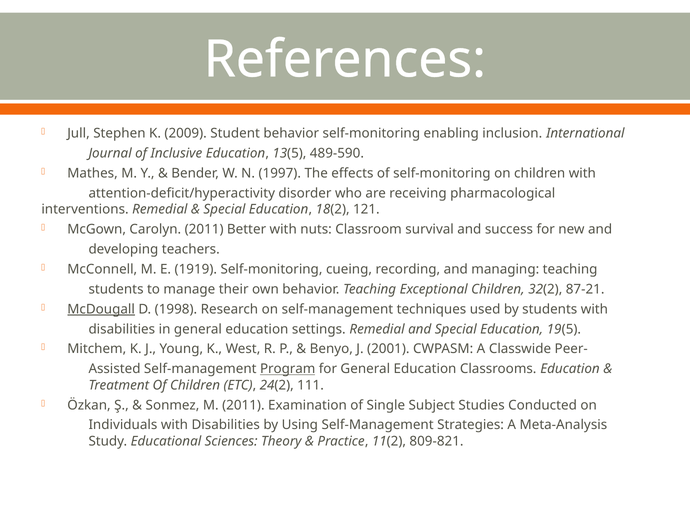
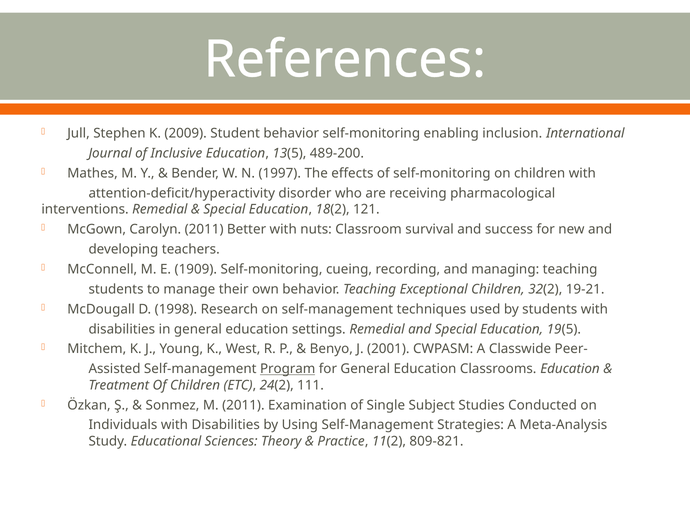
489-590: 489-590 -> 489-200 (337, 153)
1919: 1919 -> 1909 (196, 269)
87-21: 87-21 -> 19-21 (585, 289)
McDougall underline: present -> none (101, 309)
